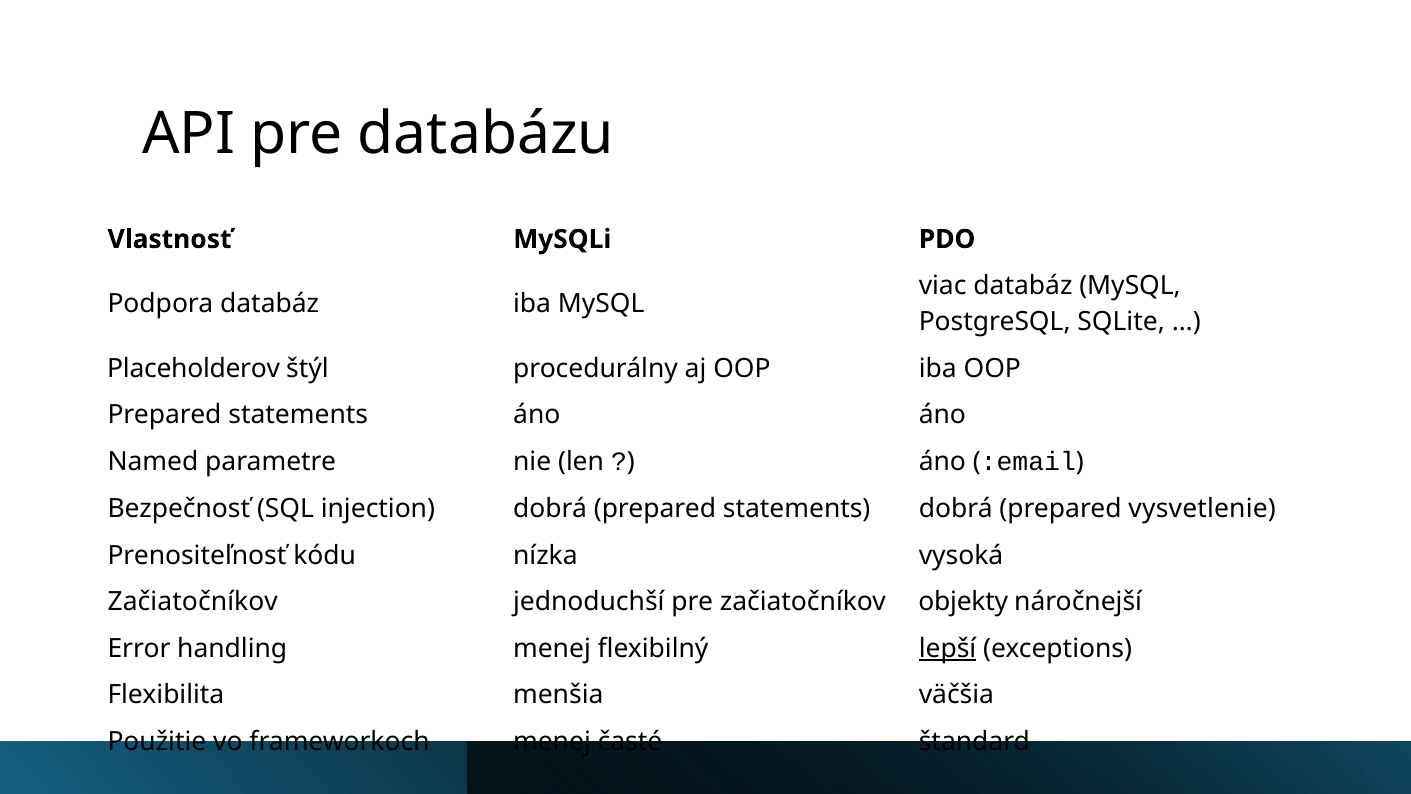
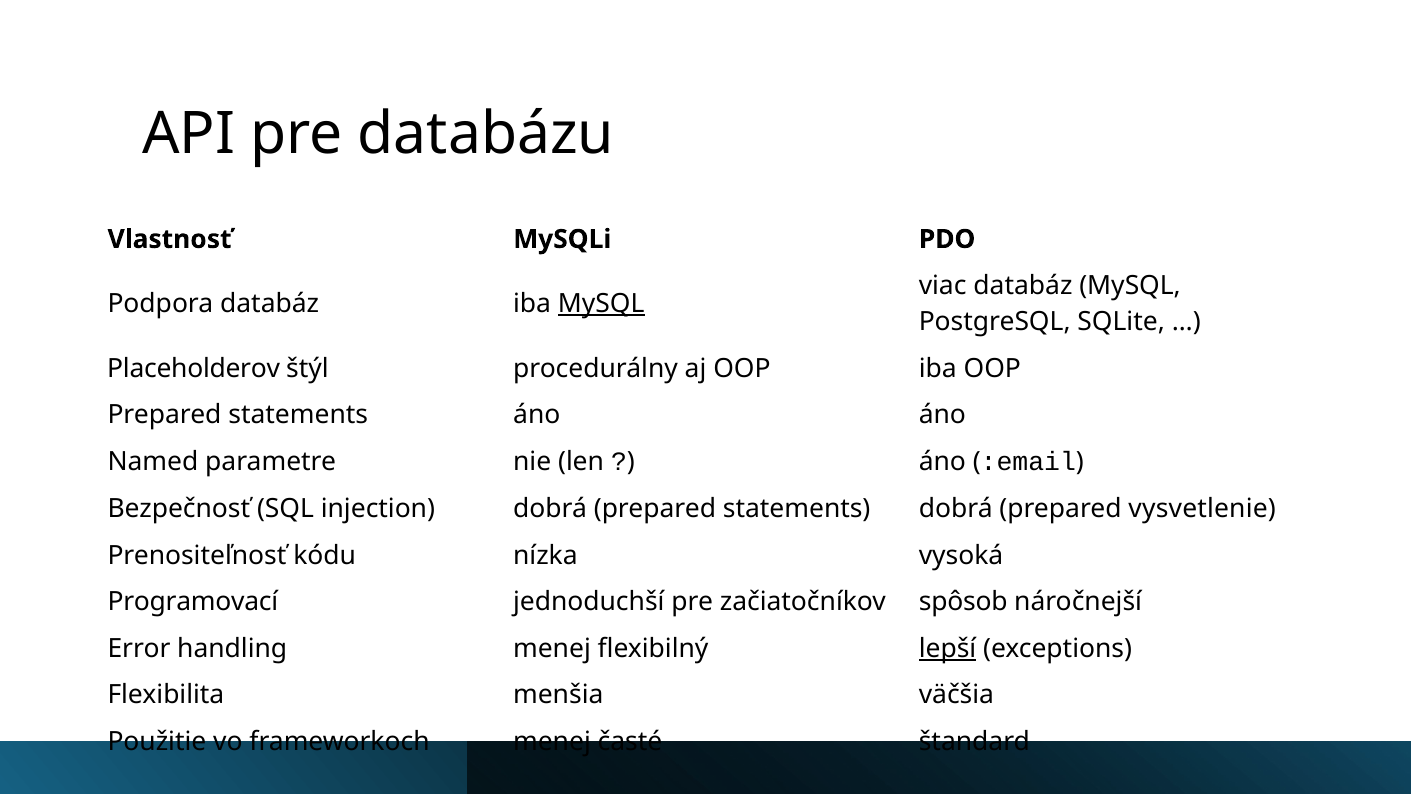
MySQL underline: none -> present (601, 304)
Začiatočníkov: Začiatočníkov -> Programovací (193, 602)
objekty: objekty -> spôsob (963, 602)
